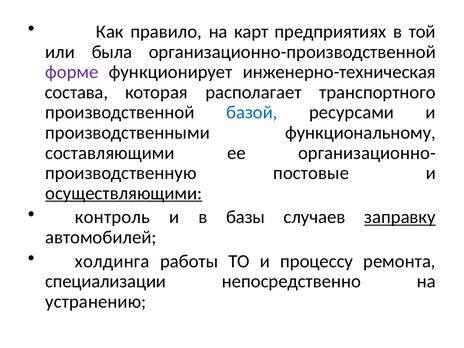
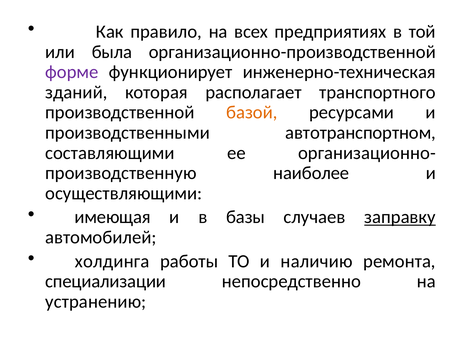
карт: карт -> всех (251, 32)
состава: состава -> зданий (76, 92)
базой colour: blue -> orange (252, 112)
функциональному: функциональному -> автотранспортном (361, 133)
постовые: постовые -> наиболее (311, 173)
осуществляющими underline: present -> none (124, 193)
контроль: контроль -> имеющая (113, 217)
процессу: процессу -> наличию (317, 261)
